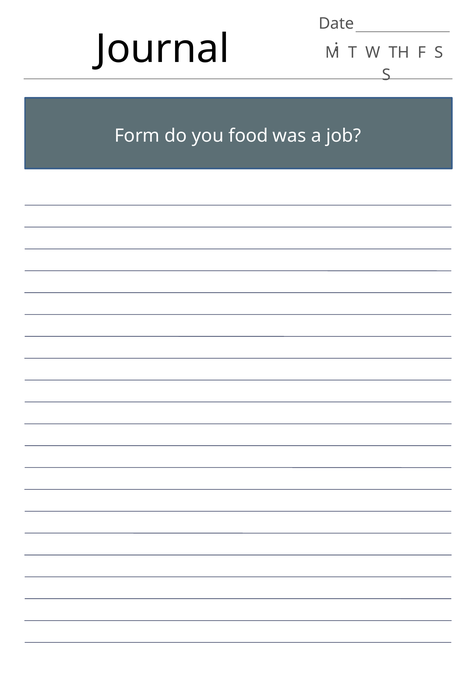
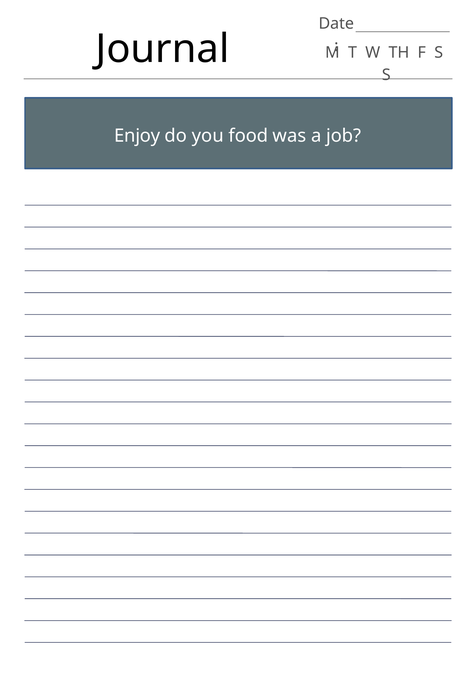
Form: Form -> Enjoy (137, 136)
